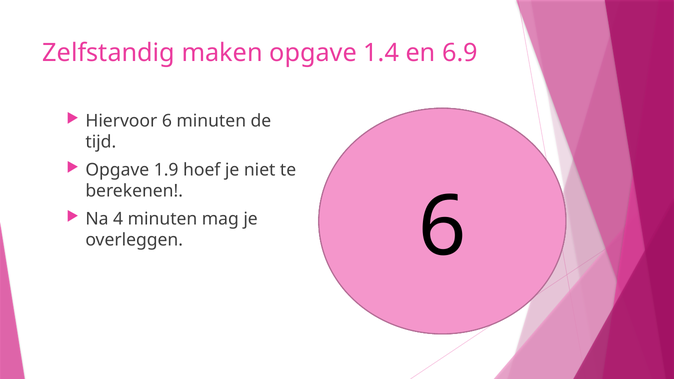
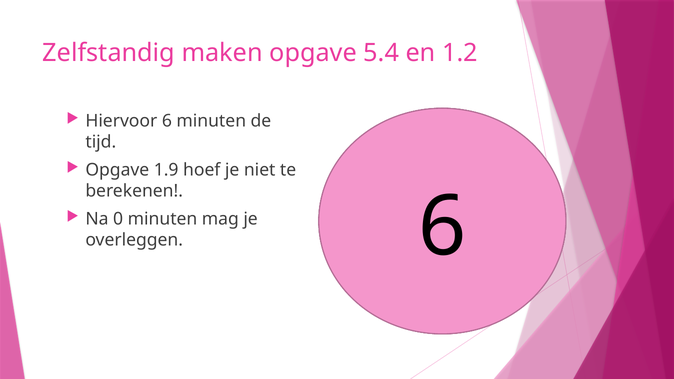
1.4: 1.4 -> 5.4 (381, 53)
6.9: 6.9 -> 1.2 (460, 53)
4: 4 -> 0 (118, 219)
